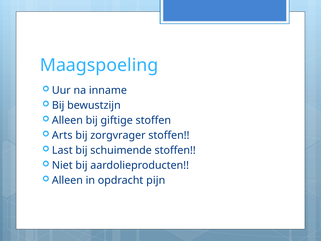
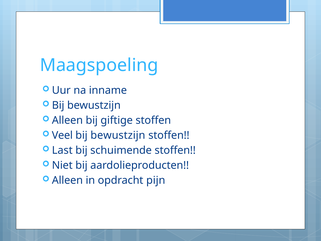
Arts: Arts -> Veel (62, 135)
zorgvrager: zorgvrager -> bewustzijn (118, 135)
